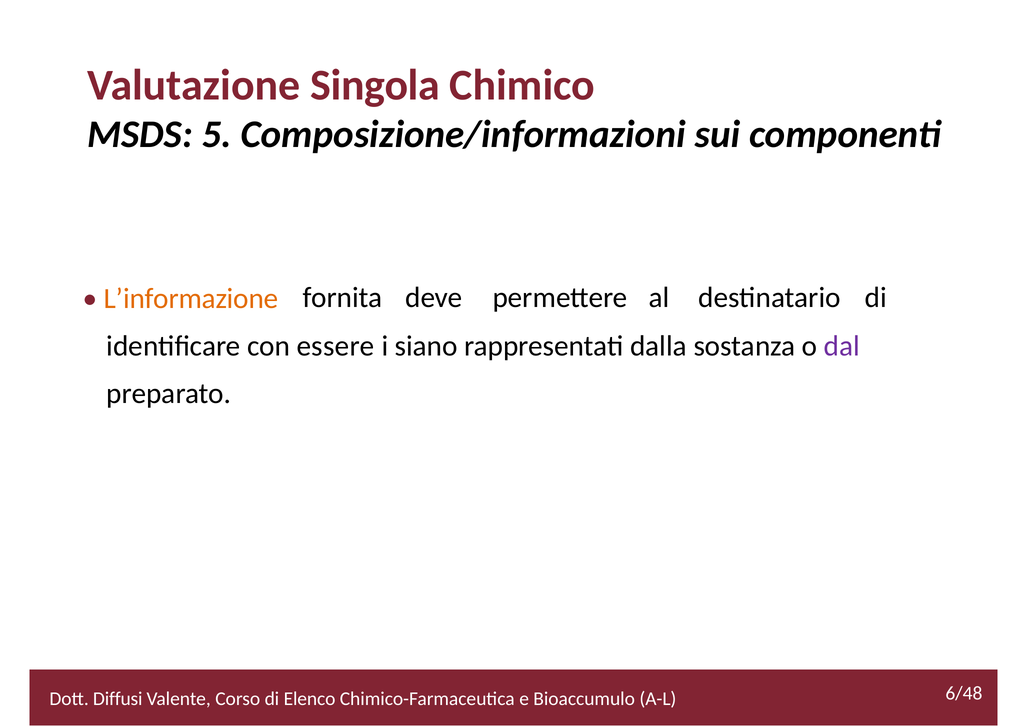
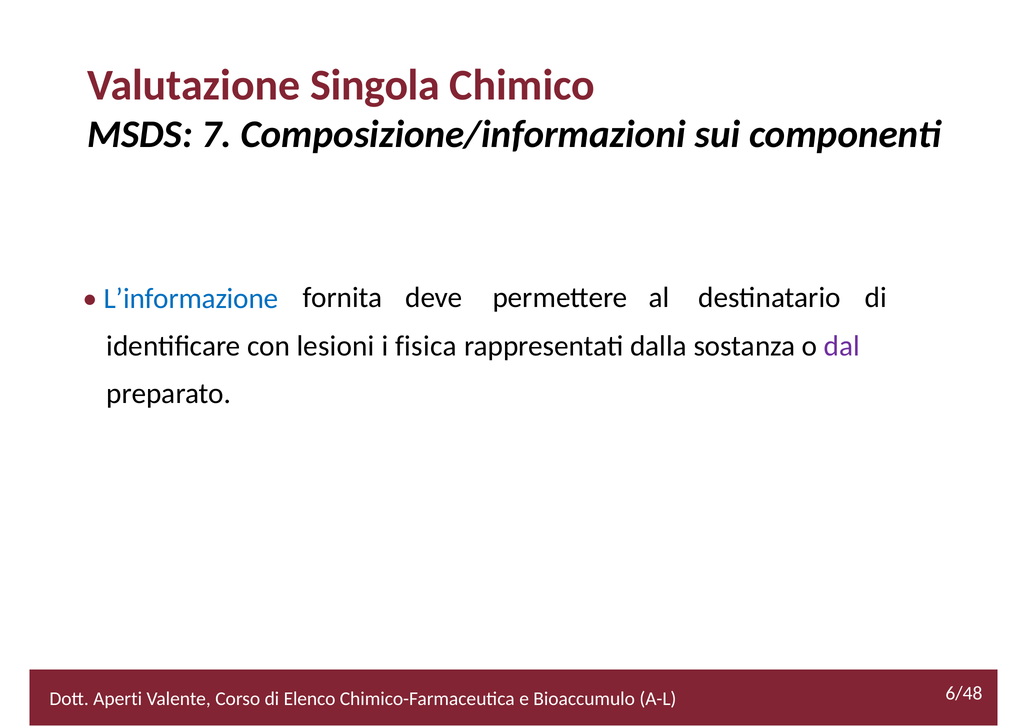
5: 5 -> 7 (217, 134)
L’informazione colour: orange -> blue (191, 298)
essere: essere -> lesioni (336, 346)
siano: siano -> fisica (426, 346)
Diffusi: Diffusi -> Aperti (118, 699)
